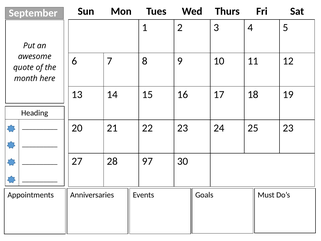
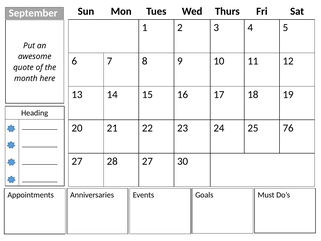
25 23: 23 -> 76 (288, 128)
28 97: 97 -> 27 (147, 161)
